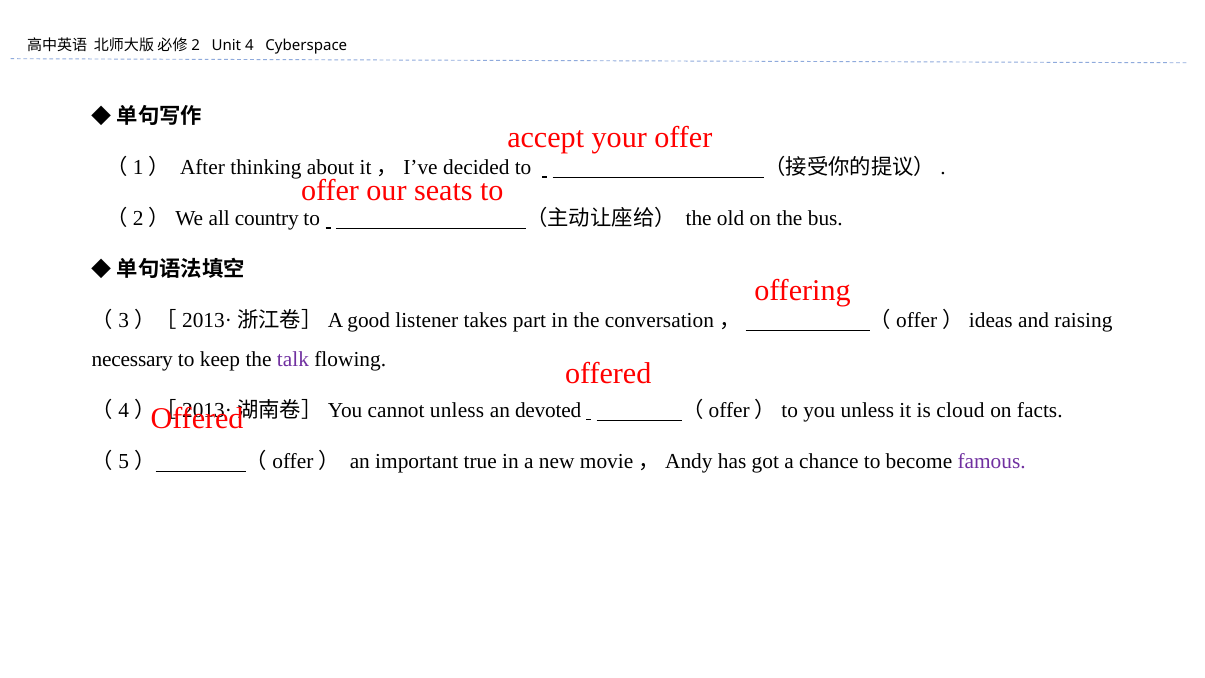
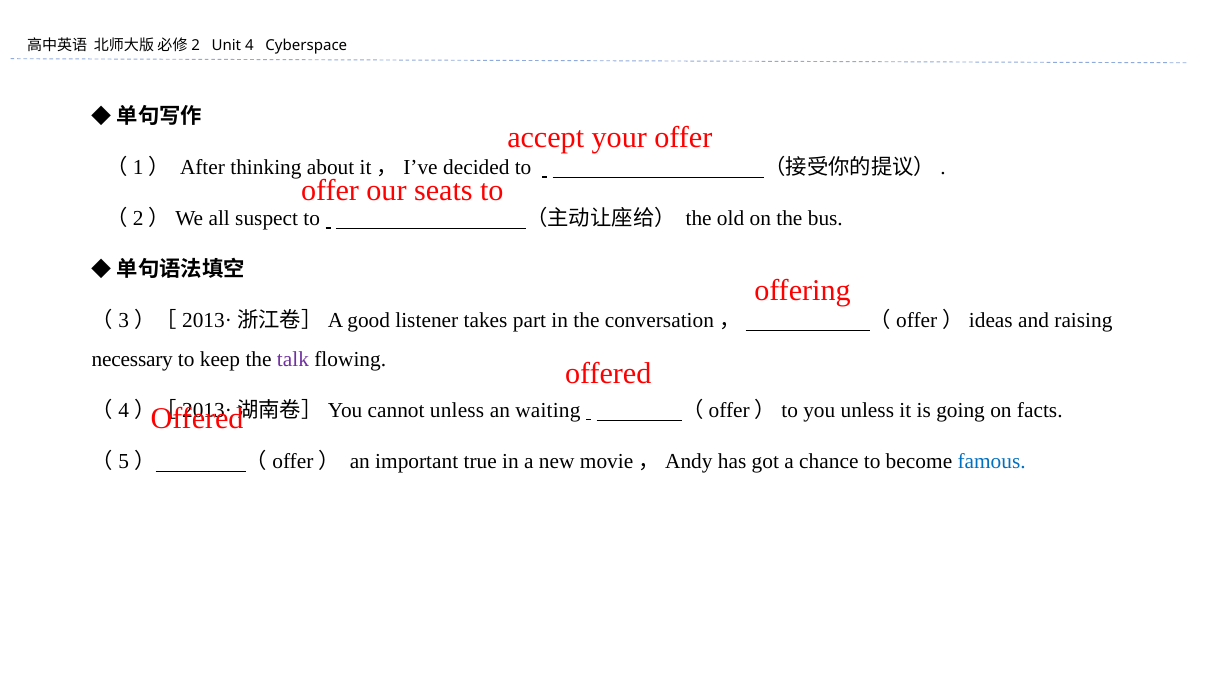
country: country -> suspect (267, 218)
devoted: devoted -> waiting (548, 410)
cloud: cloud -> going (961, 410)
famous colour: purple -> blue (992, 461)
